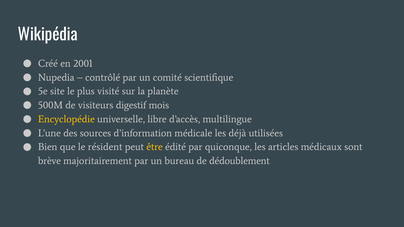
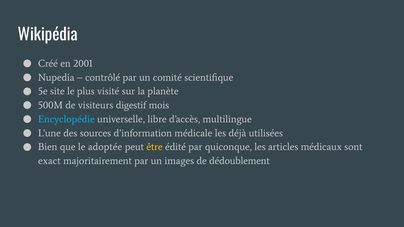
Encyclopédie colour: yellow -> light blue (66, 119)
résident: résident -> adoptée (105, 147)
brève: brève -> exact (49, 161)
bureau: bureau -> images (179, 161)
